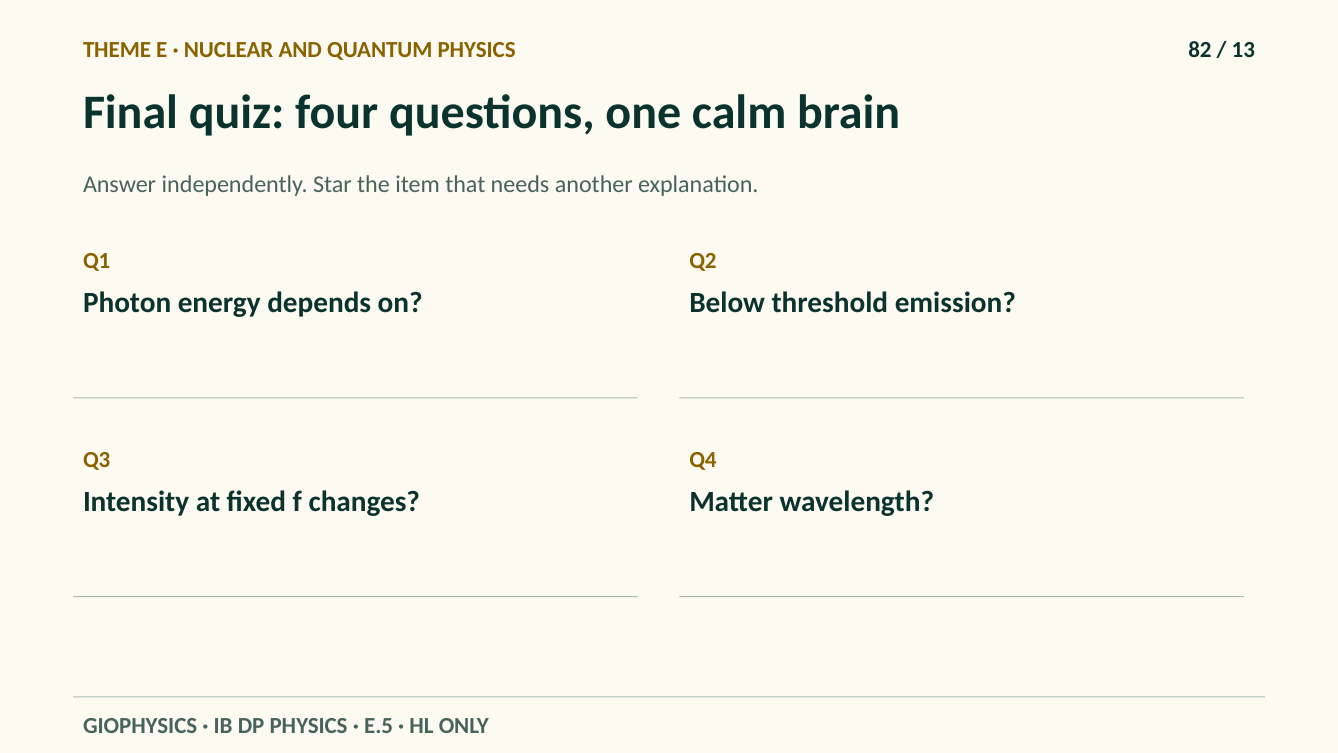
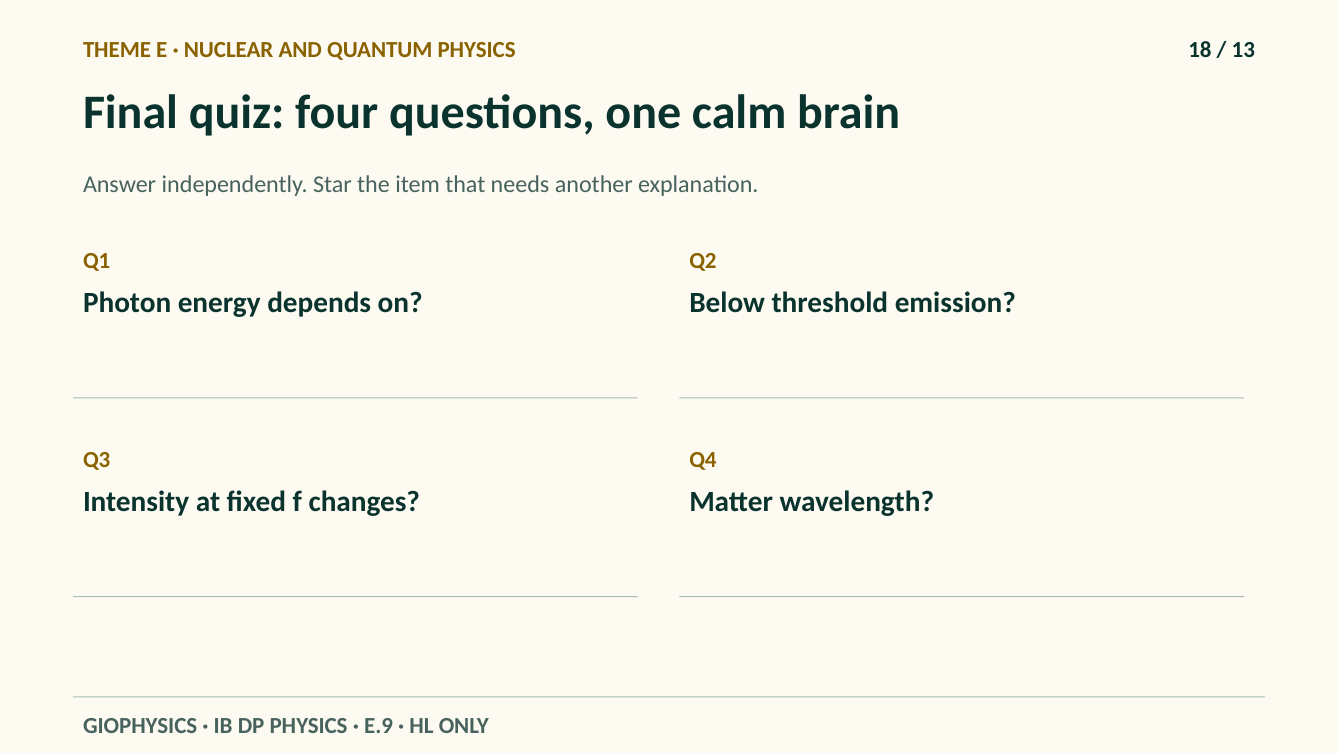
82: 82 -> 18 (1200, 50)
E.5: E.5 -> E.9 (379, 726)
